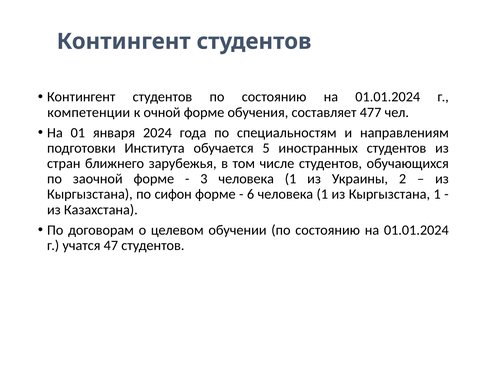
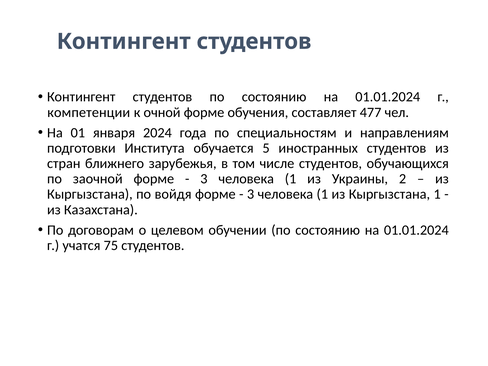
сифон: сифон -> войдя (173, 194)
6: 6 -> 3 (251, 194)
47: 47 -> 75 (111, 245)
